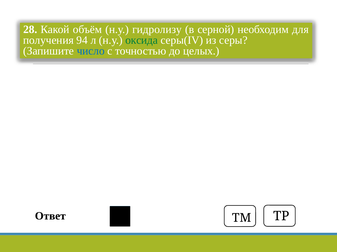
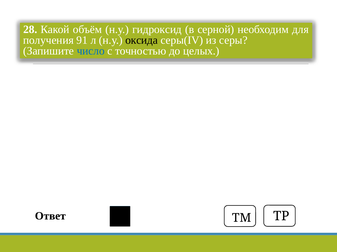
гидролизу: гидролизу -> гидроксид (157, 29)
94: 94 -> 91 (82, 40)
оксида colour: green -> black (142, 40)
